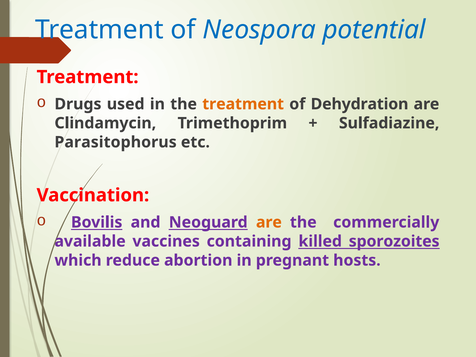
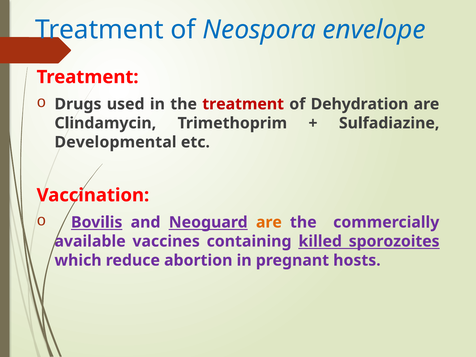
potential: potential -> envelope (374, 30)
treatment colour: orange -> red (243, 104)
Parasitophorus: Parasitophorus -> Developmental (116, 142)
